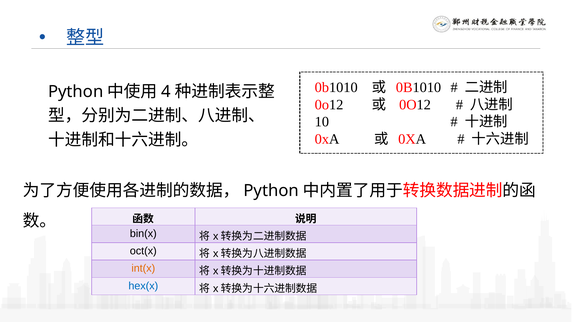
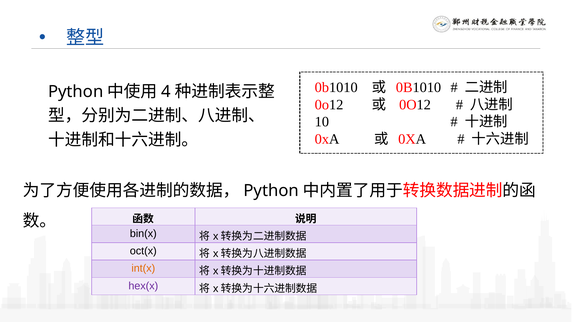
hex(x colour: blue -> purple (143, 286)
